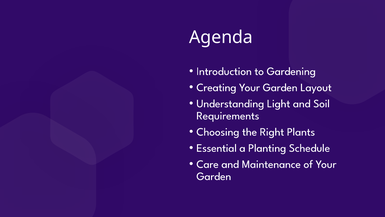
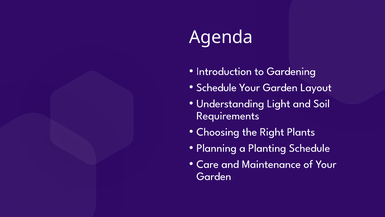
Creating: Creating -> Schedule (216, 87)
Essential: Essential -> Planning (217, 148)
